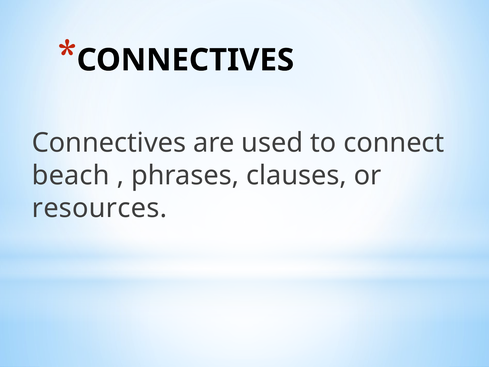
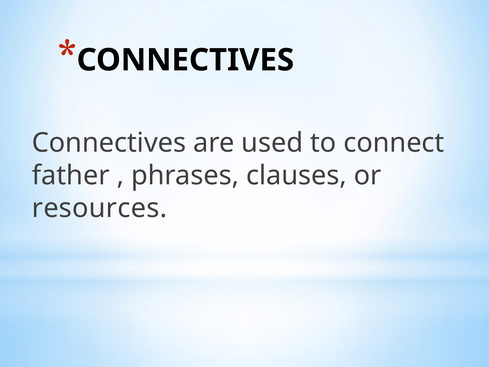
beach: beach -> father (71, 175)
